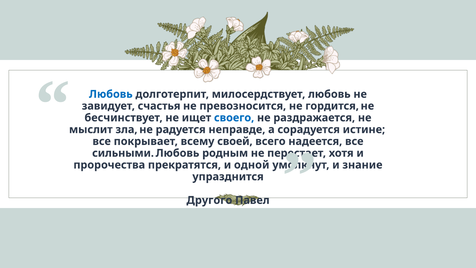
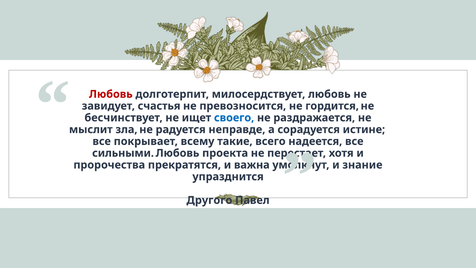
Любовь colour: blue -> red (111, 94)
своей: своей -> такие (235, 141)
родным: родным -> проекта (225, 153)
одной: одной -> важна (252, 165)
